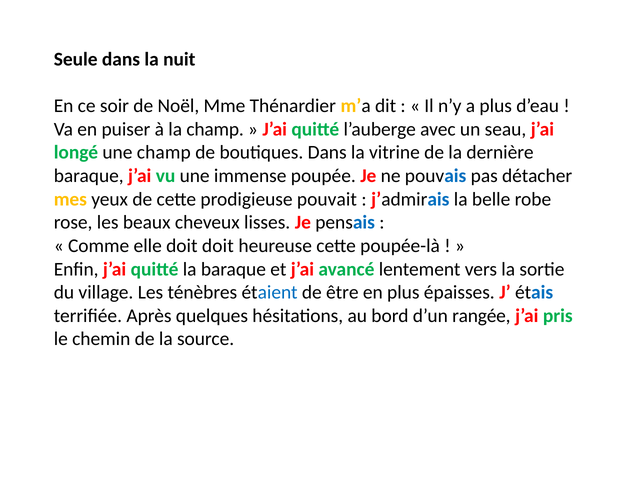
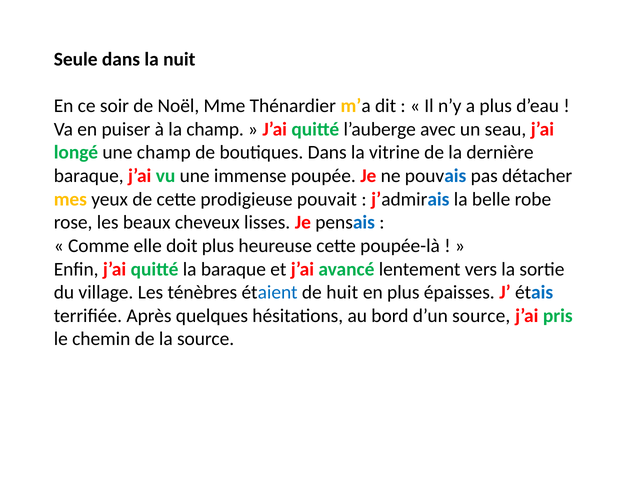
doit doit: doit -> plus (218, 246)
être: être -> huit (342, 292)
d’un rangée: rangée -> source (481, 316)
